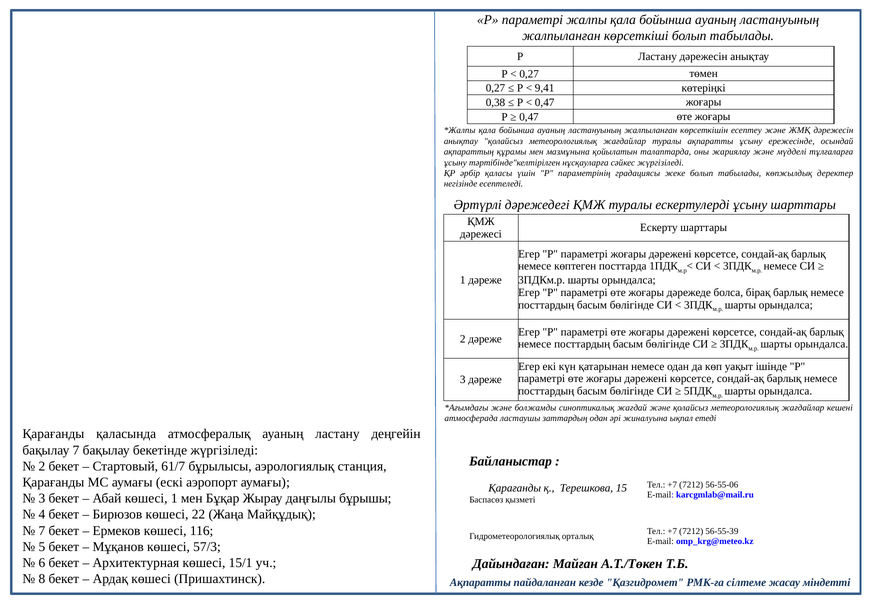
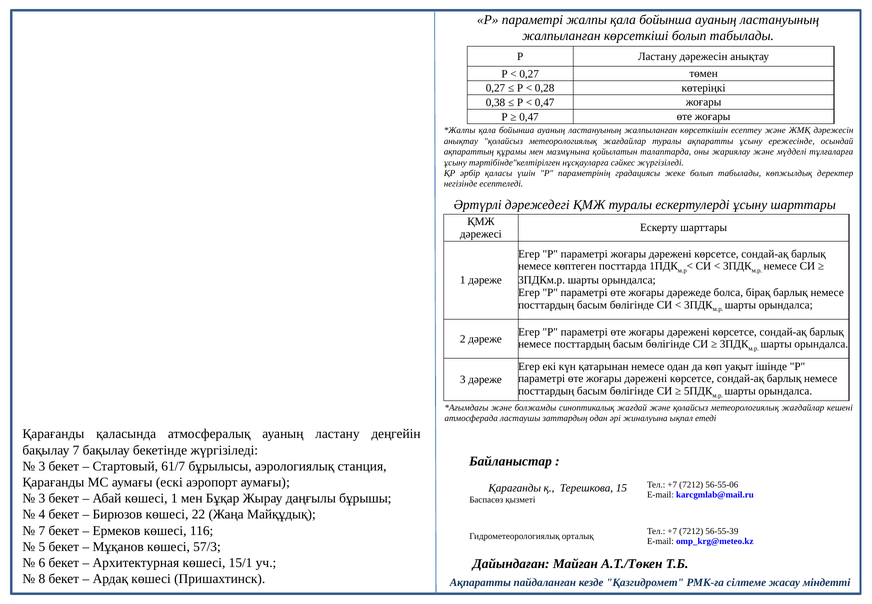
9,41: 9,41 -> 0,28 (545, 88)
2: 2 -> 3 (42, 466)
